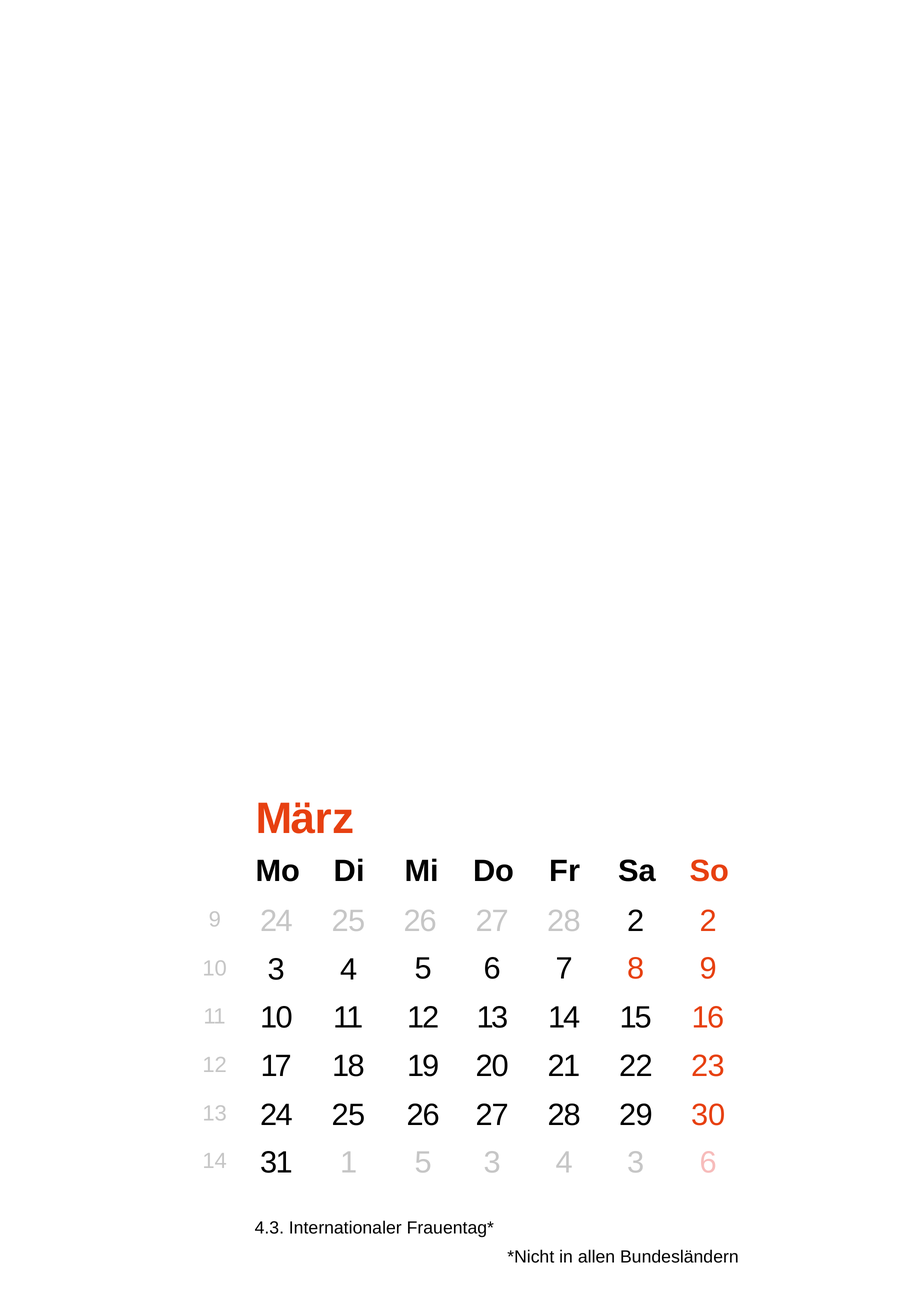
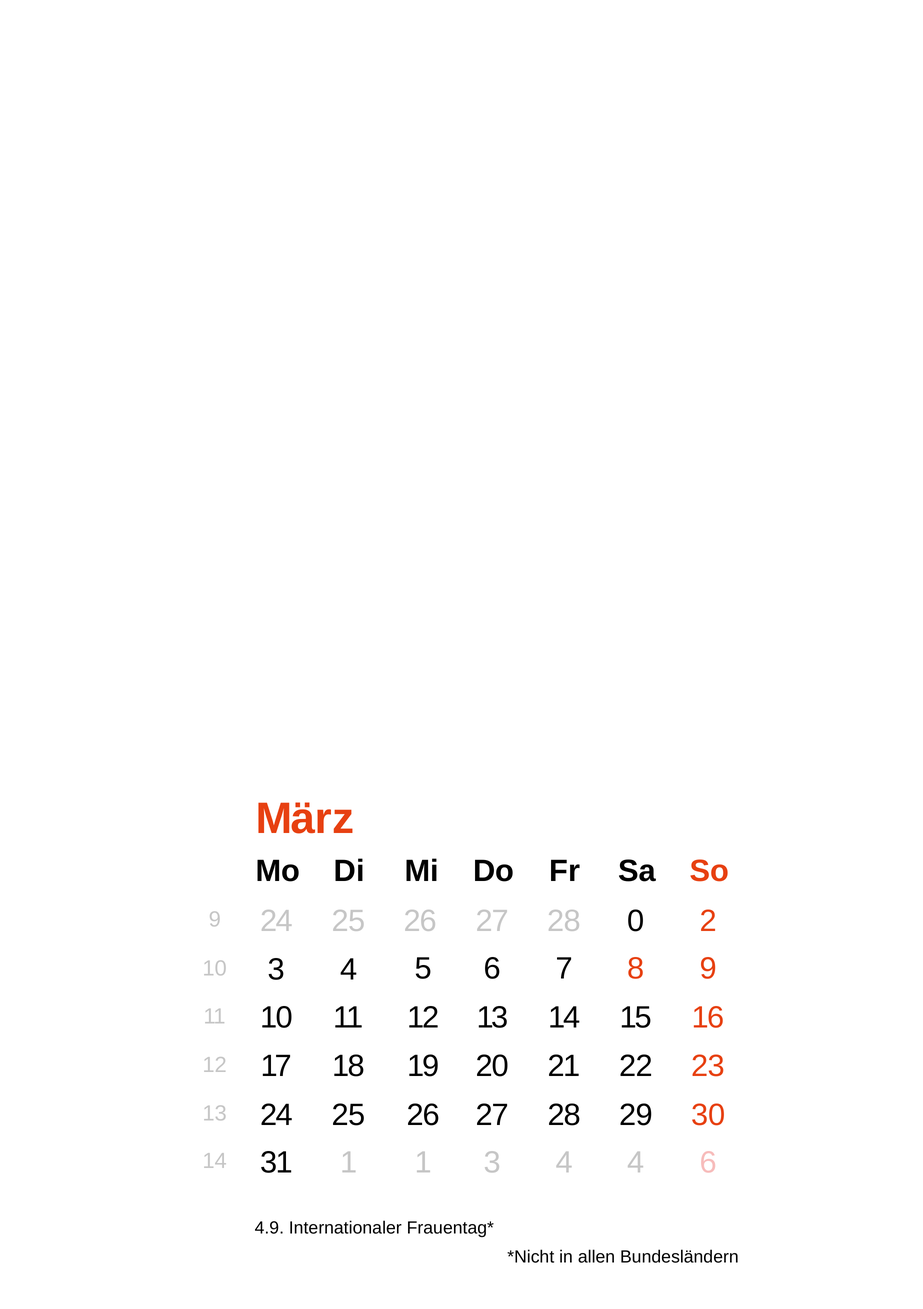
2: 2 -> 0 (636, 921)
1 5: 5 -> 1 (423, 1163)
4 3: 3 -> 4 (636, 1163)
4.3: 4.3 -> 4.9 (269, 1229)
